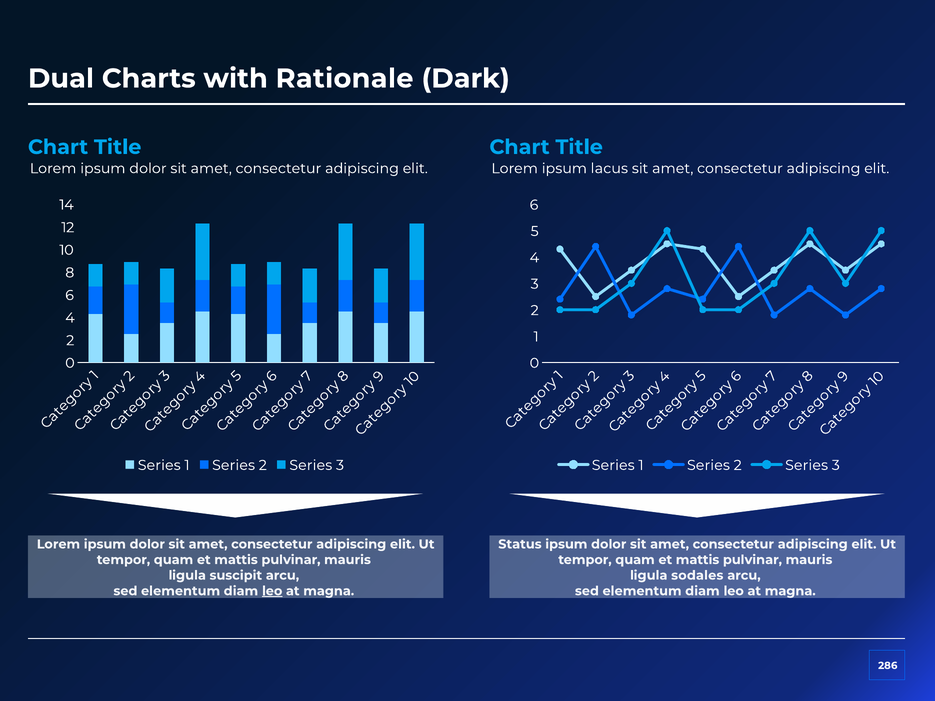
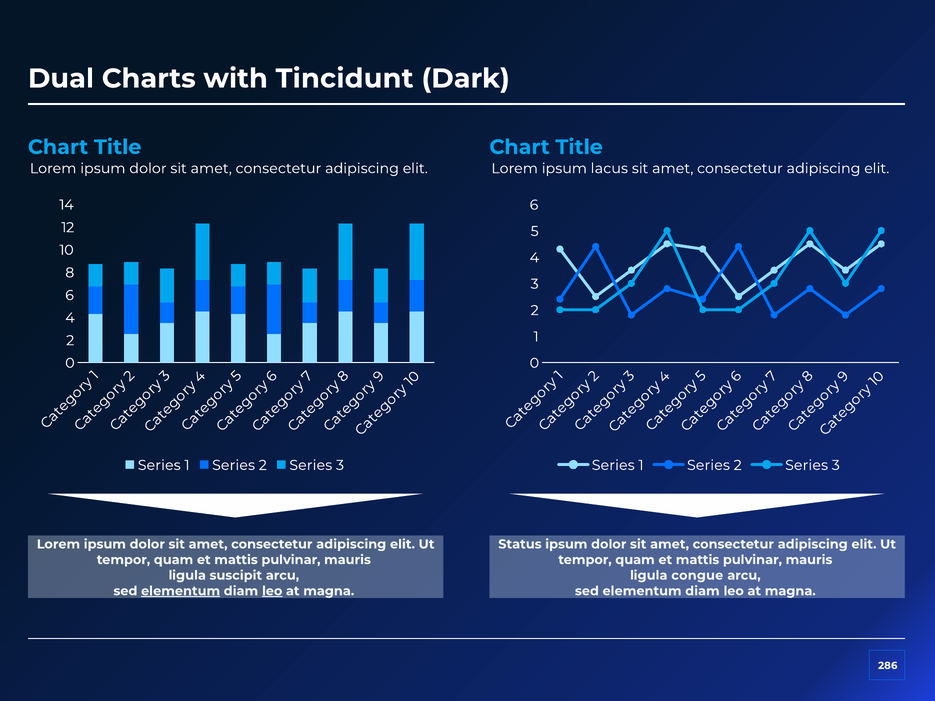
Rationale: Rationale -> Tincidunt (345, 79)
sodales: sodales -> congue (697, 576)
elementum underline: none -> present (181, 591)
